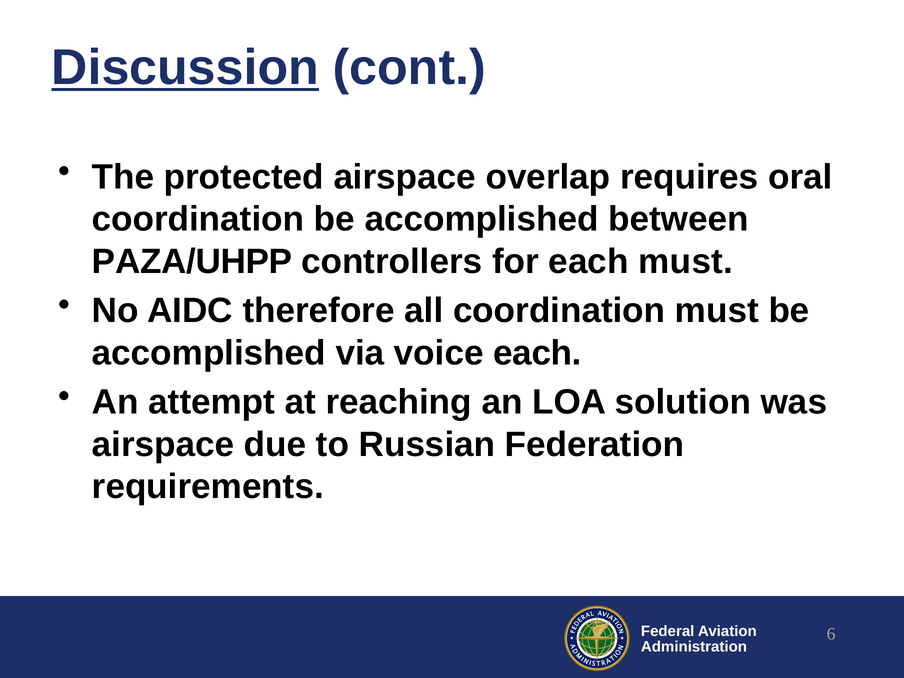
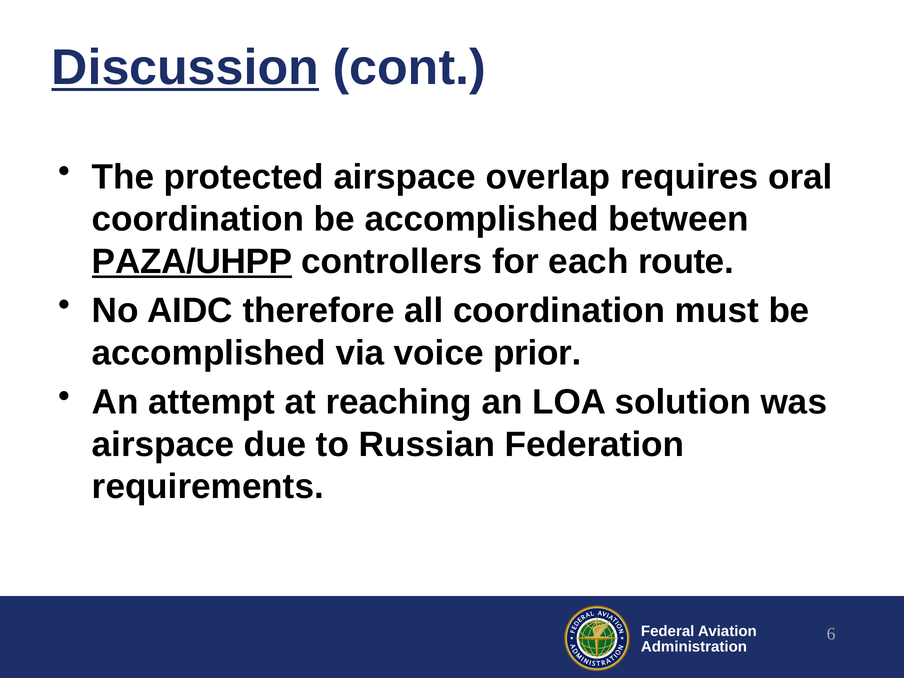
PAZA/UHPP underline: none -> present (192, 262)
each must: must -> route (686, 262)
voice each: each -> prior (537, 353)
